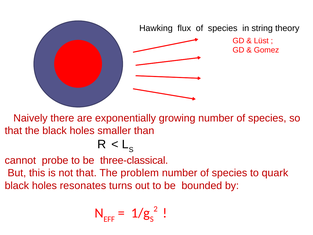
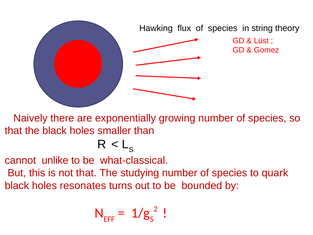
probe: probe -> unlike (55, 160)
three-classical: three-classical -> what-classical (134, 160)
problem: problem -> studying (140, 173)
